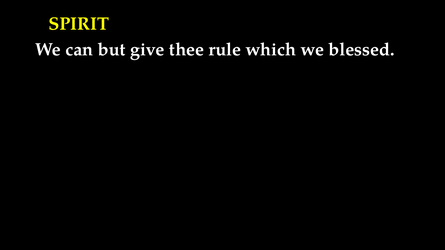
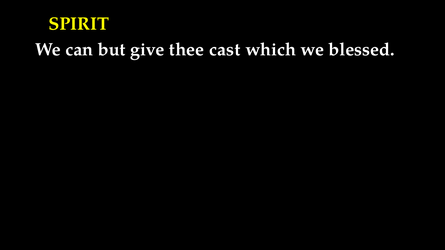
rule: rule -> cast (225, 50)
